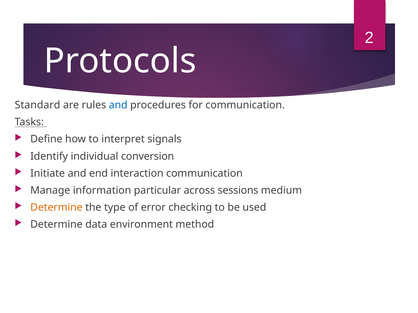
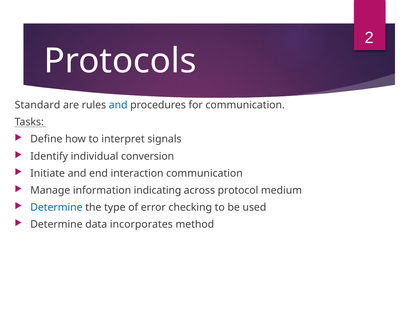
particular: particular -> indicating (158, 191)
sessions: sessions -> protocol (238, 191)
Determine colour: orange -> blue (56, 208)
environment: environment -> incorporates (141, 225)
